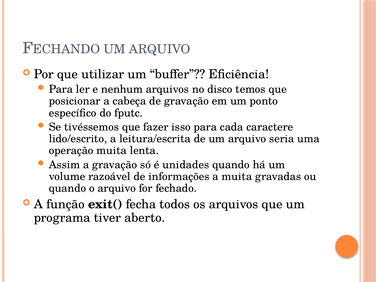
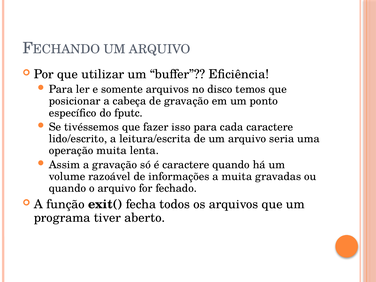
nenhum: nenhum -> somente (122, 89)
é unidades: unidades -> caractere (186, 165)
